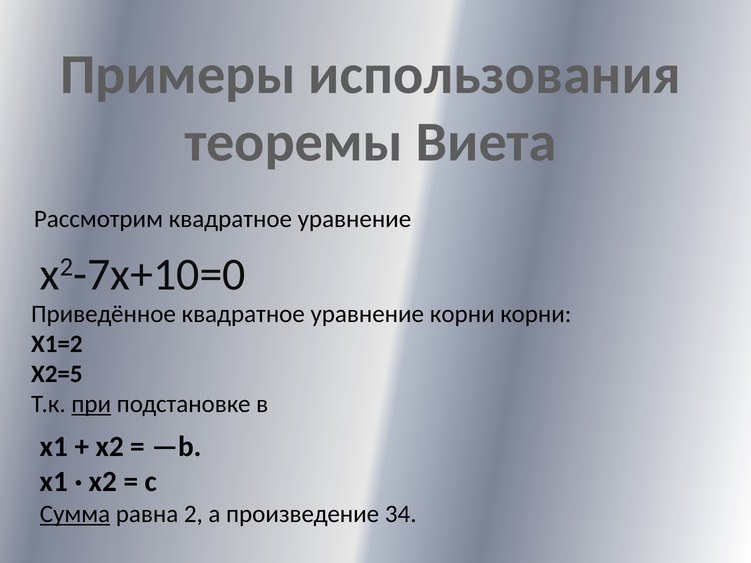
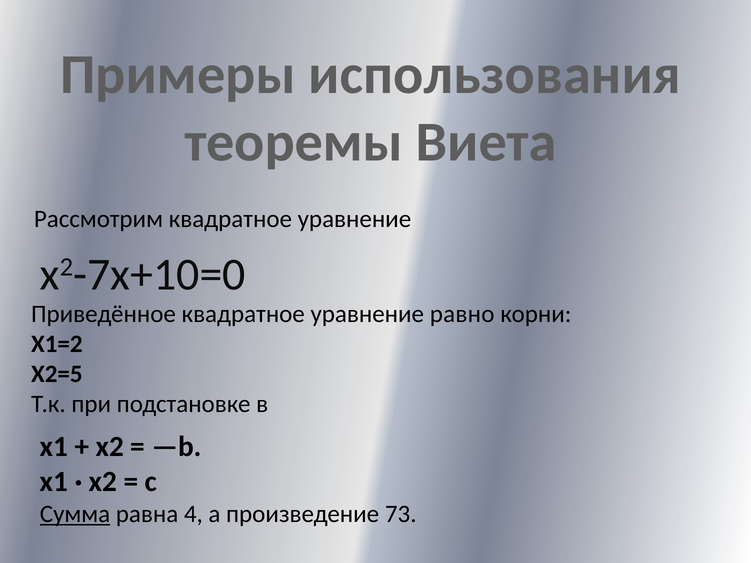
уравнение корни: корни -> равно (462, 314)
при underline: present -> none (91, 404)
2: 2 -> 4 (193, 514)
34: 34 -> 73 (401, 514)
